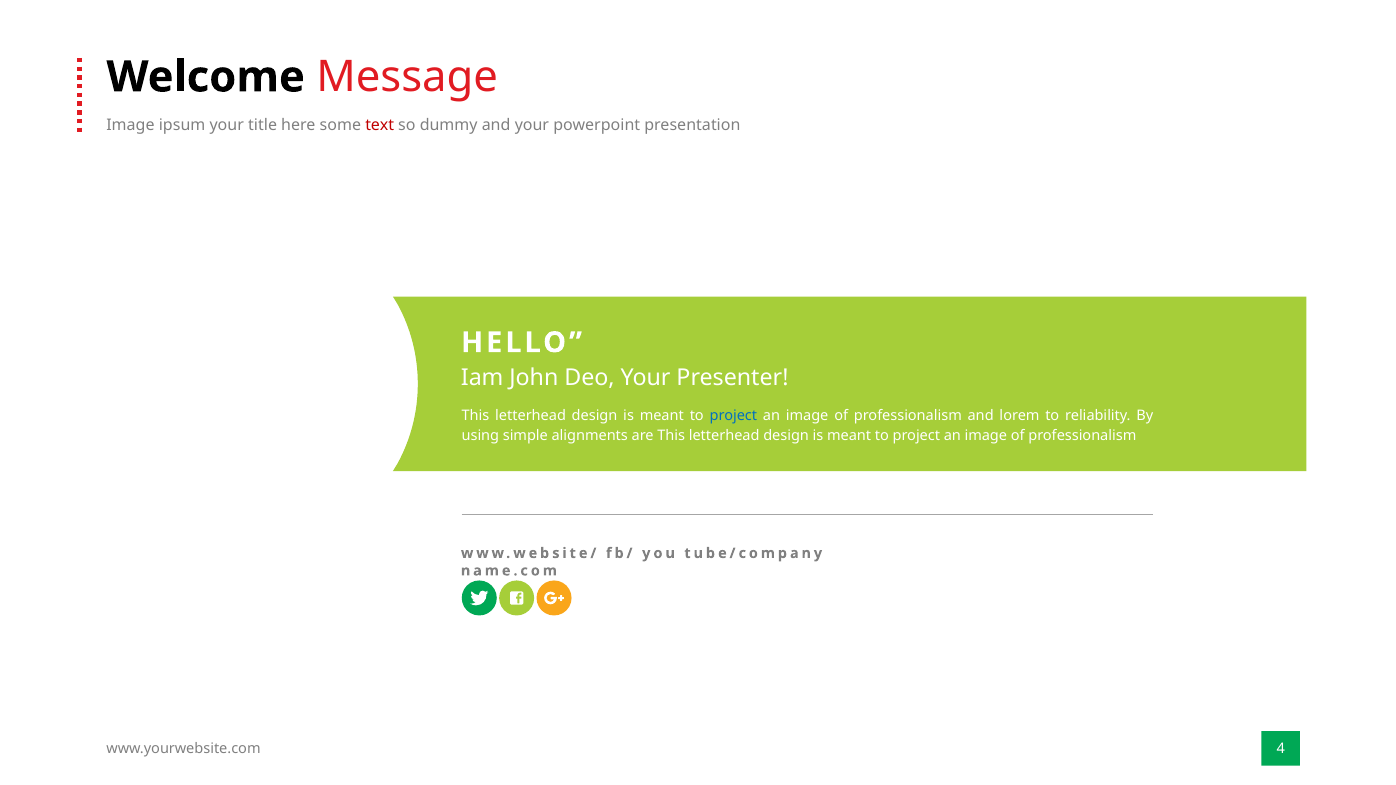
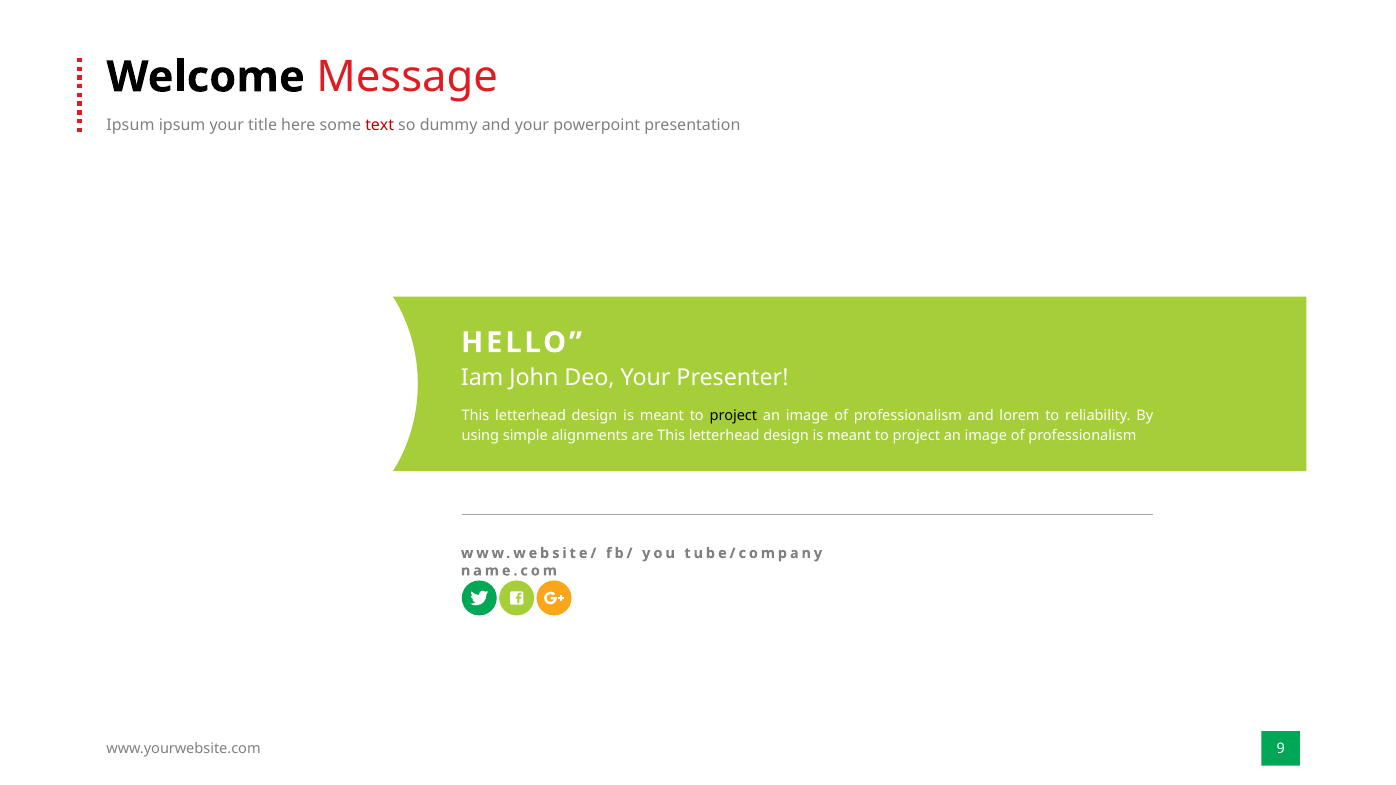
Image: Image -> Ipsum (130, 126)
project colour: blue -> black (733, 415)
4: 4 -> 9 (1281, 749)
